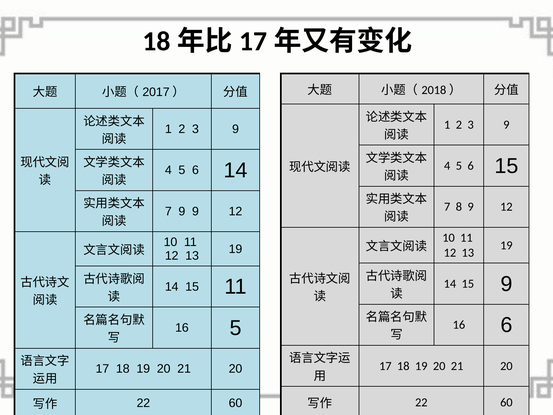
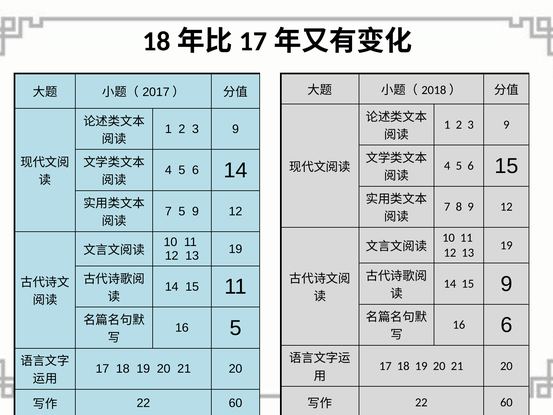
7 9: 9 -> 5 (182, 211)
